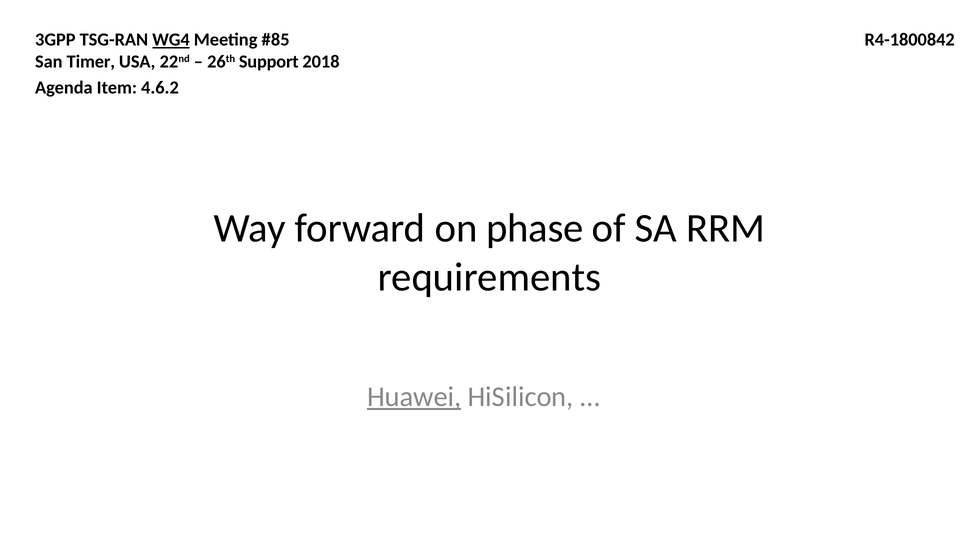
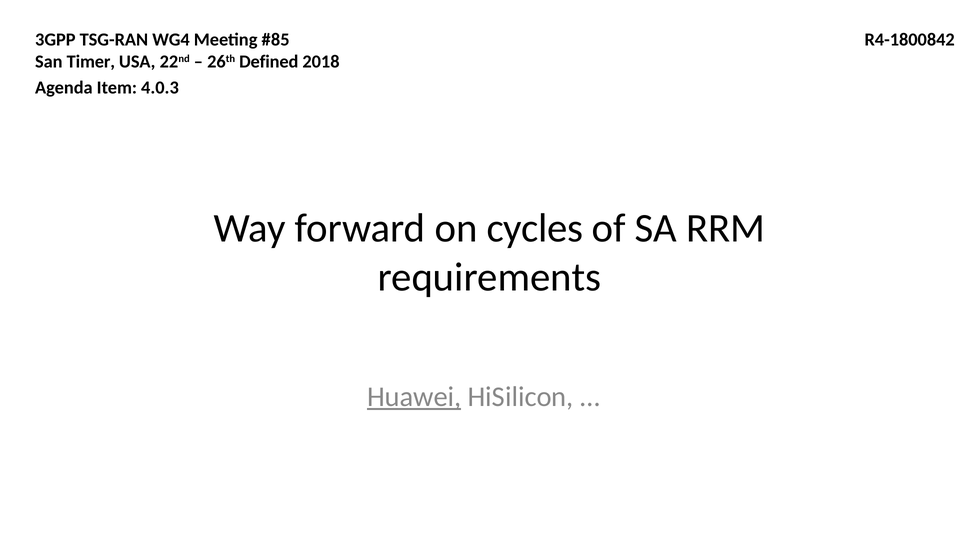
WG4 underline: present -> none (171, 40)
Support: Support -> Defined (269, 62)
4.6.2: 4.6.2 -> 4.0.3 (160, 88)
phase: phase -> cycles (535, 228)
